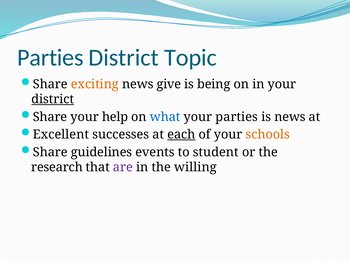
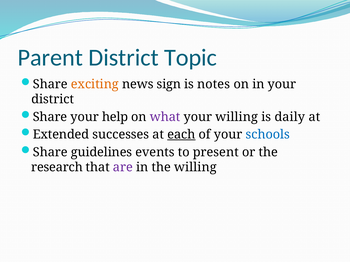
Parties: Parties -> Parent (50, 58)
give: give -> sign (169, 84)
being: being -> notes (214, 84)
district underline: present -> none (53, 99)
what colour: blue -> purple (165, 117)
your parties: parties -> willing (237, 117)
is news: news -> daily (290, 117)
Excellent: Excellent -> Extended (61, 135)
schools colour: orange -> blue (268, 135)
student: student -> present (216, 152)
